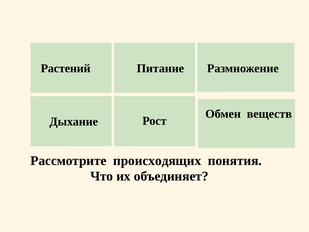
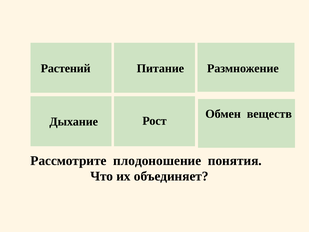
происходящих: происходящих -> плодоношение (157, 161)
